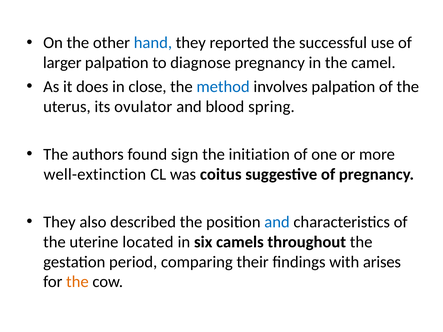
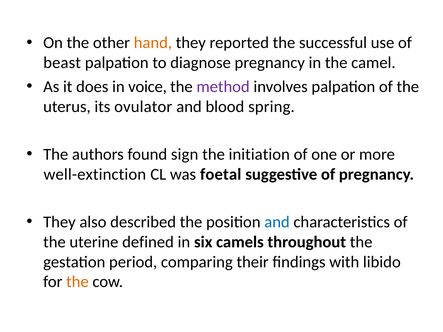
hand colour: blue -> orange (153, 43)
larger: larger -> beast (62, 63)
close: close -> voice (148, 87)
method colour: blue -> purple (223, 87)
coitus: coitus -> foetal (221, 174)
located: located -> defined (148, 242)
arises: arises -> libido (382, 262)
